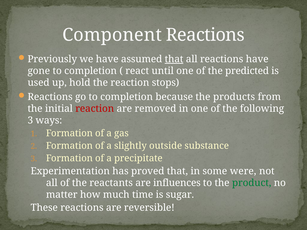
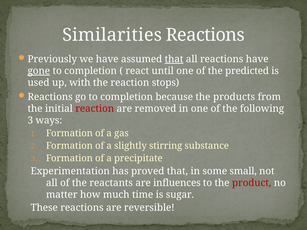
Component: Component -> Similarities (112, 35)
gone underline: none -> present (39, 71)
hold: hold -> with (80, 83)
outside: outside -> stirring (166, 146)
were: were -> small (243, 171)
product colour: green -> red (252, 183)
